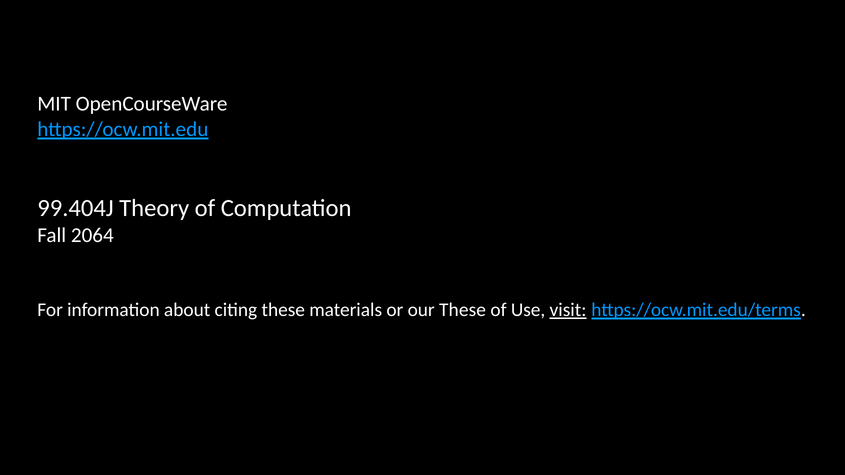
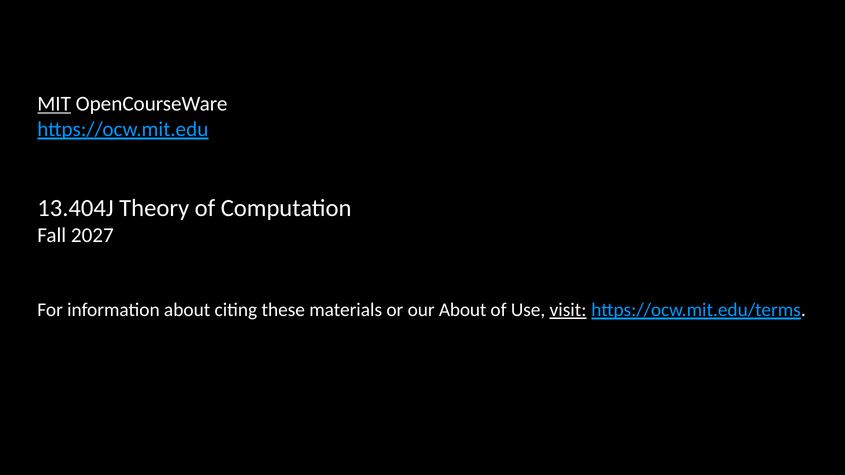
MIT underline: none -> present (54, 104)
99.404J: 99.404J -> 13.404J (76, 208)
2064: 2064 -> 2027 (92, 235)
our These: These -> About (463, 310)
